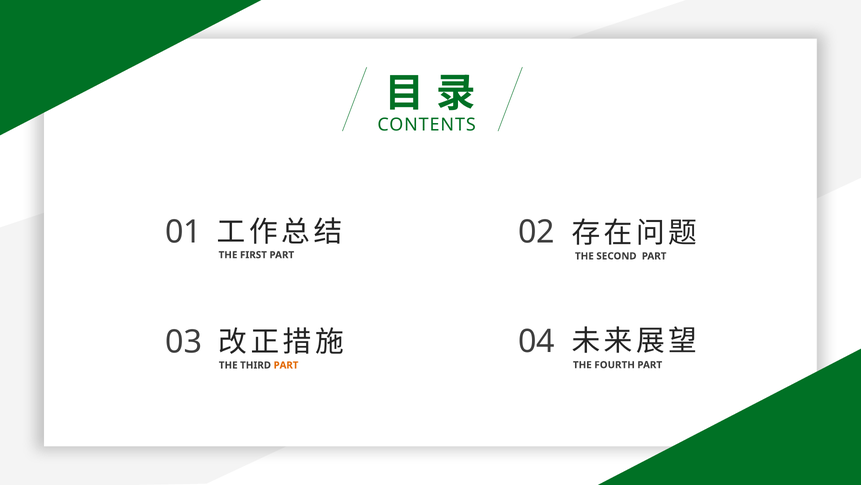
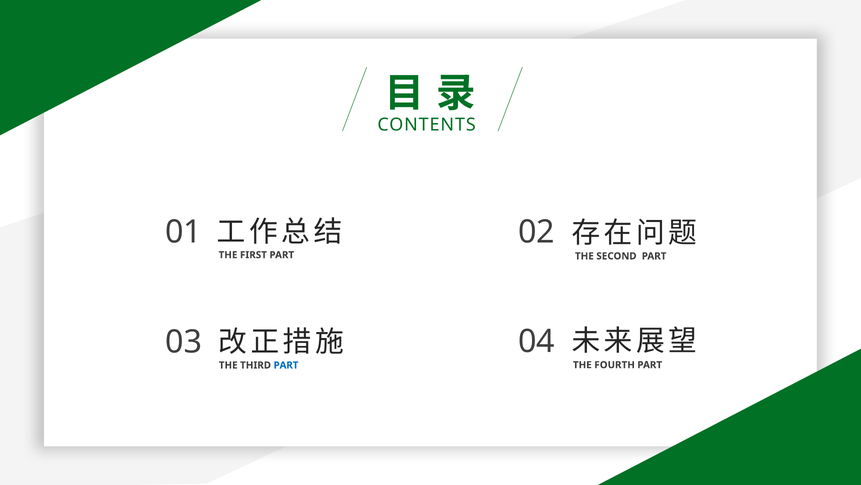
PART colour: orange -> blue (286, 365)
